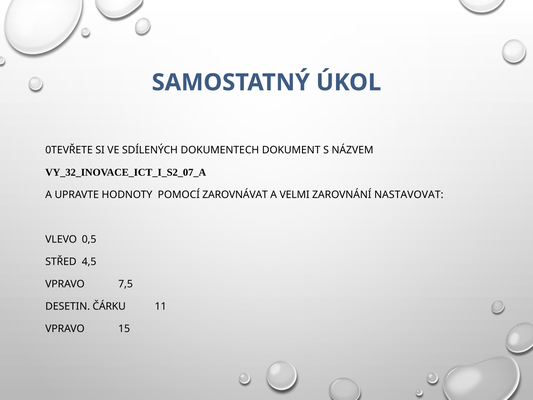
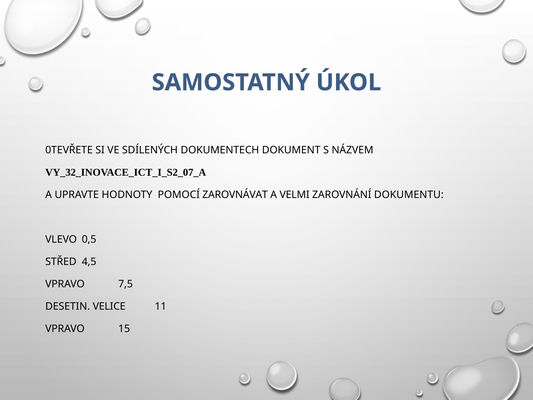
NASTAVOVAT: NASTAVOVAT -> DOKUMENTU (409, 195)
ČÁRKU: ČÁRKU -> VELICE (109, 306)
